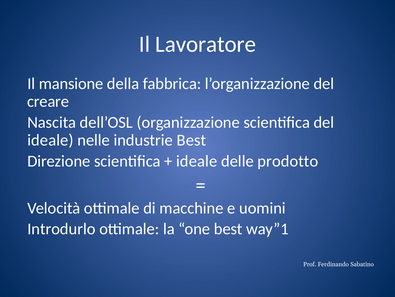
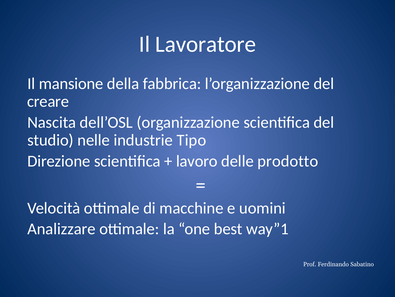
ideale: ideale -> studio (50, 140)
industrie Best: Best -> Tipo (191, 140)
ideale: ideale -> lavoro (197, 161)
Introdurlo: Introdurlo -> Analizzare (61, 228)
